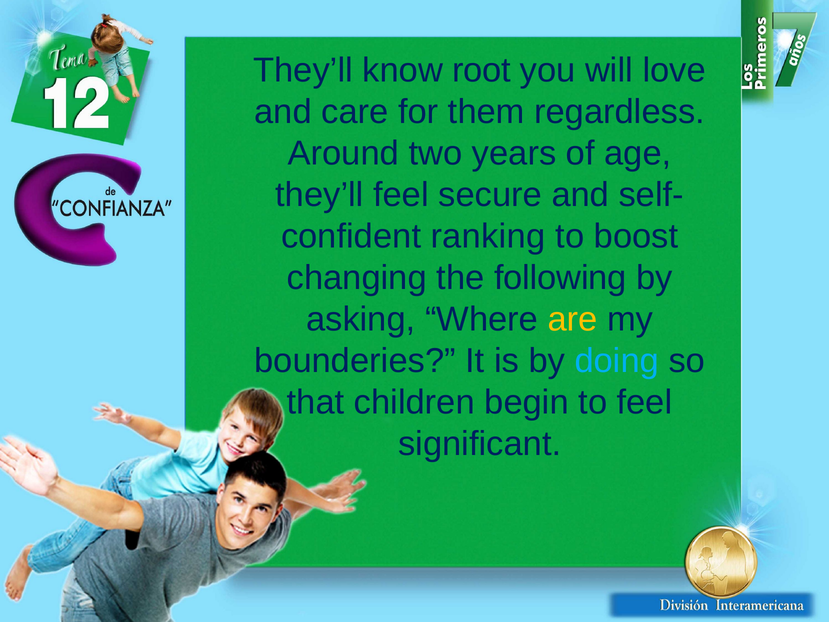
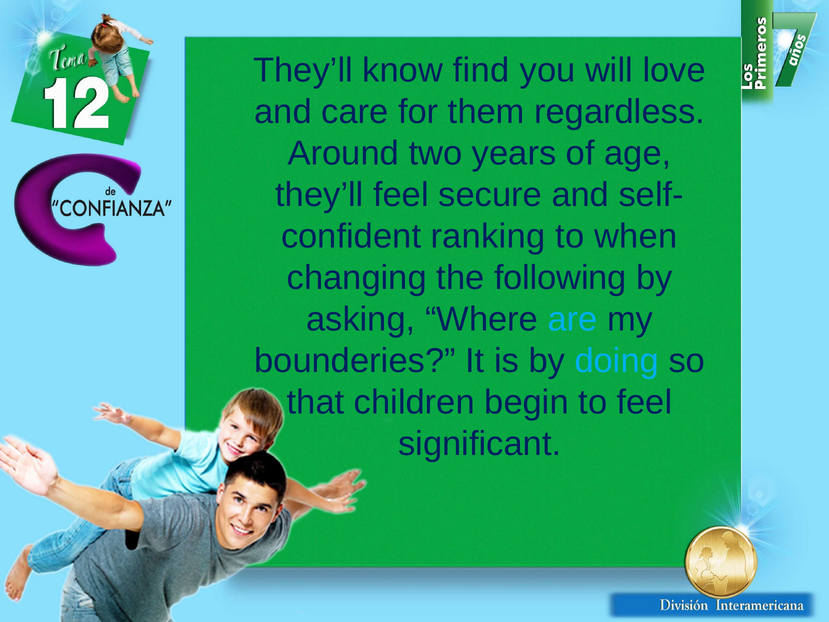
root: root -> find (481, 70)
boost: boost -> when (636, 236)
are colour: yellow -> light blue (573, 319)
